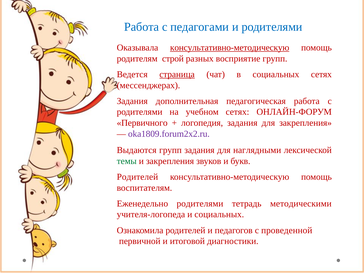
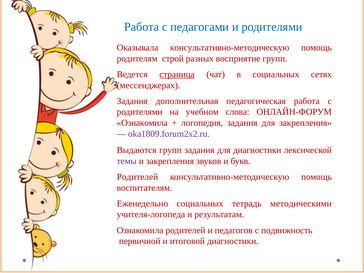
консультативно-методическую underline: present -> none (230, 48)
учебном сетях: сетях -> слова (238, 112)
Первичного: Первичного -> Ознакомила (142, 123)
для наглядными: наглядными -> диагностики (257, 150)
темы colour: green -> purple (127, 161)
Еженедельно родителями: родителями -> социальных (200, 204)
и социальных: социальных -> результатам (219, 214)
проведенной: проведенной -> подвижность (287, 230)
